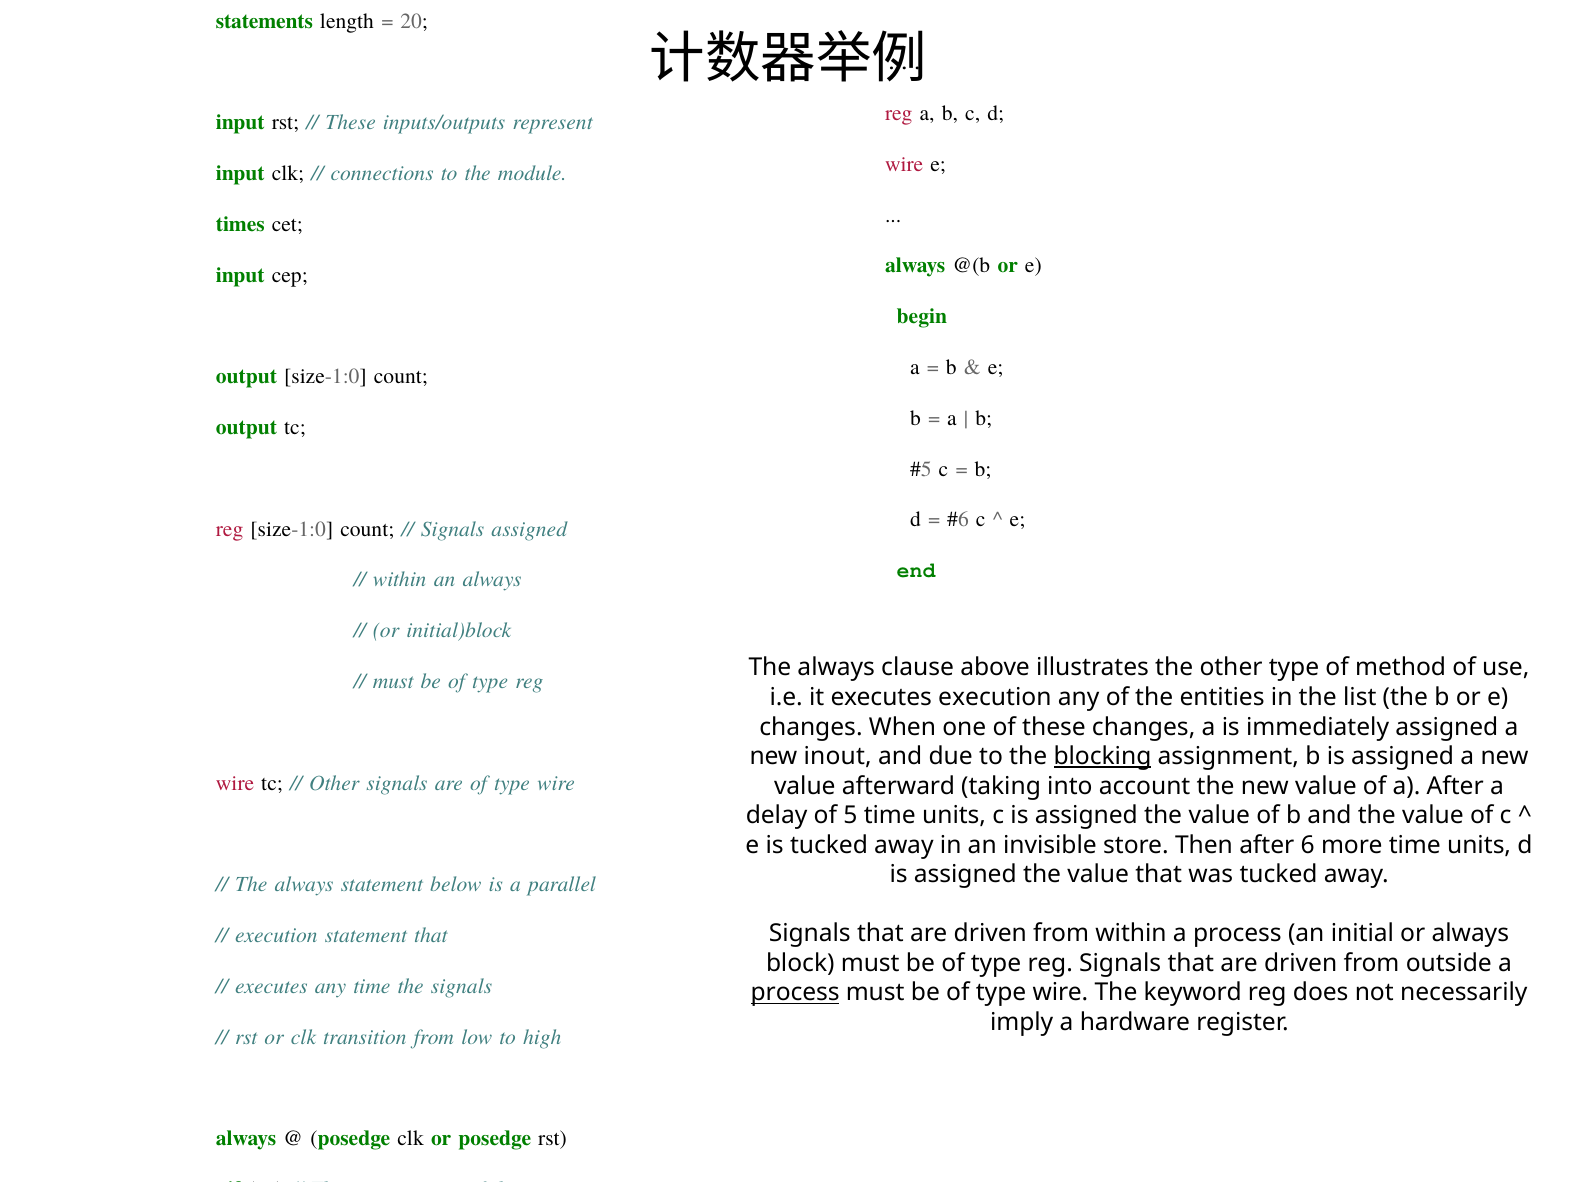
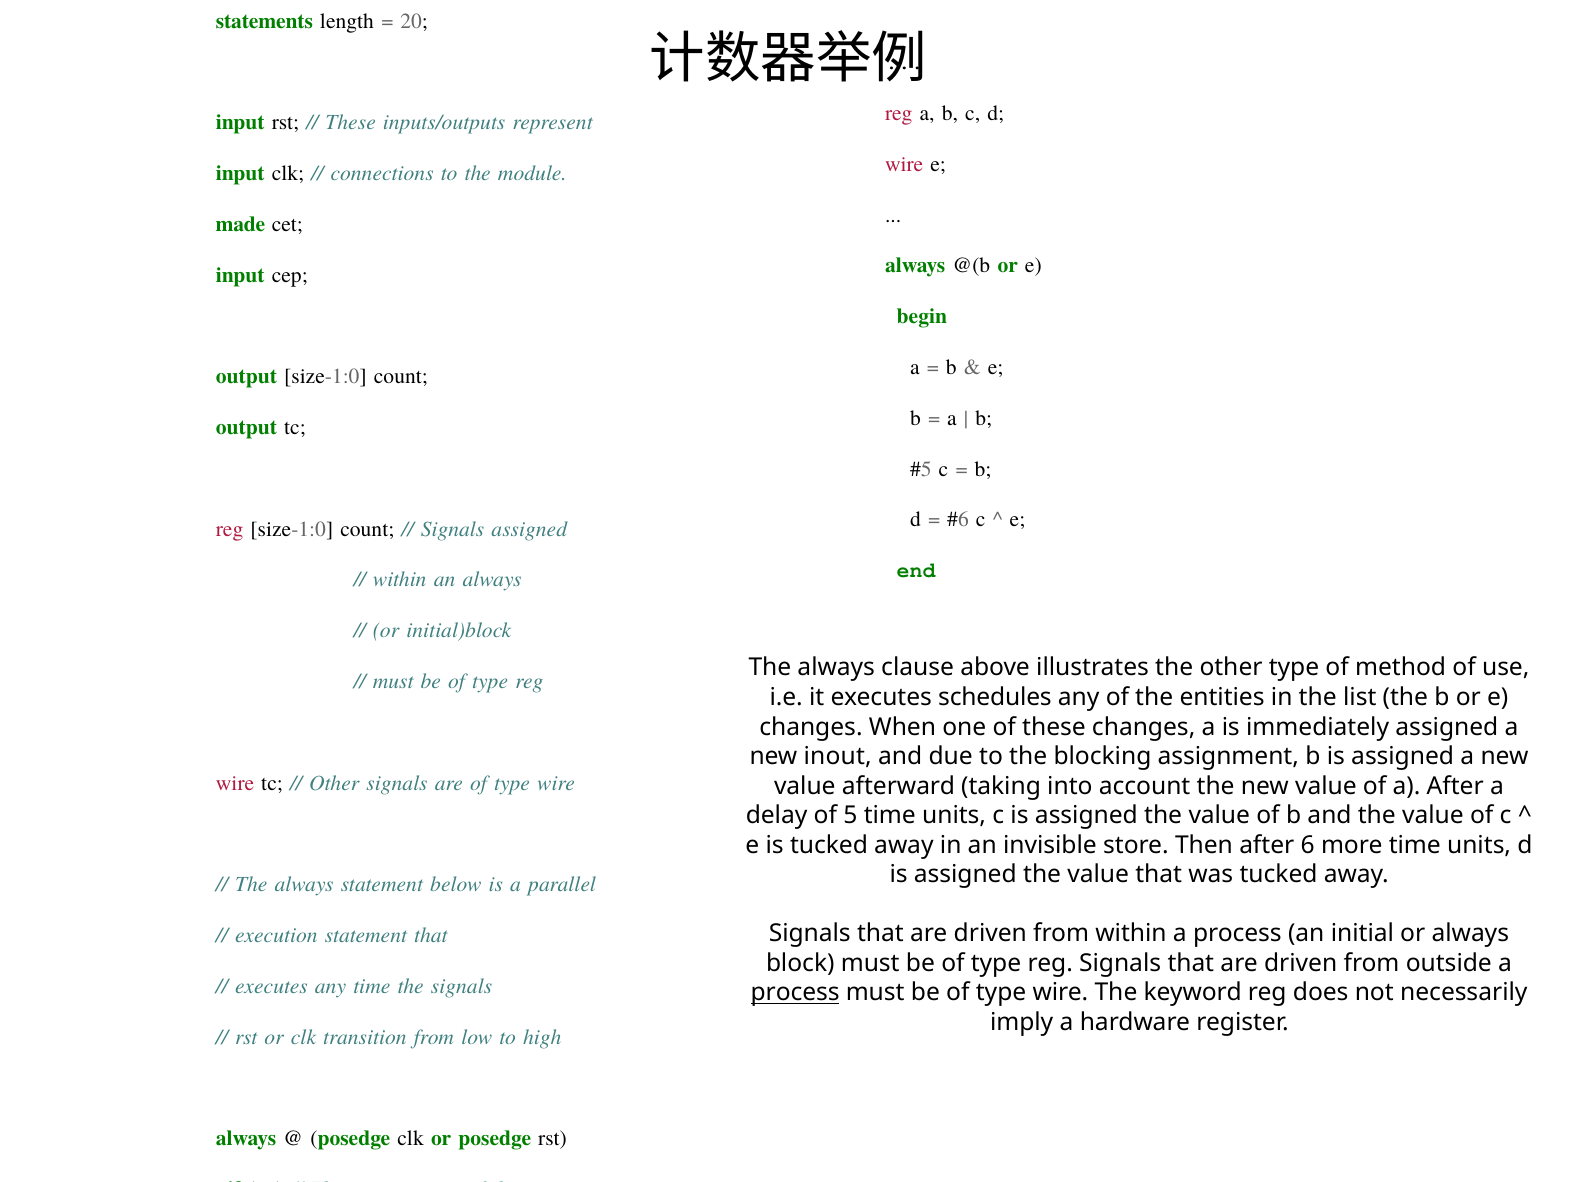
times: times -> made (240, 225)
executes execution: execution -> schedules (995, 698)
blocking underline: present -> none (1102, 757)
